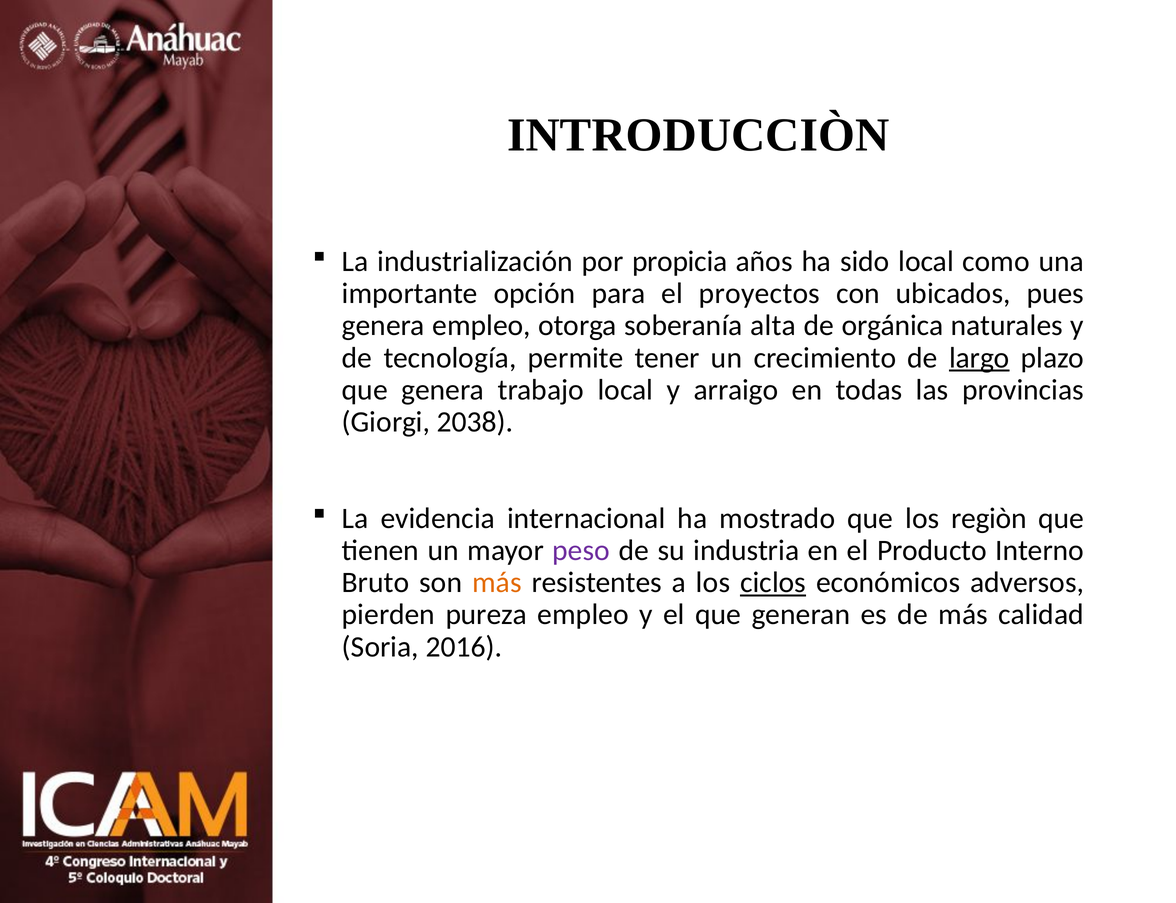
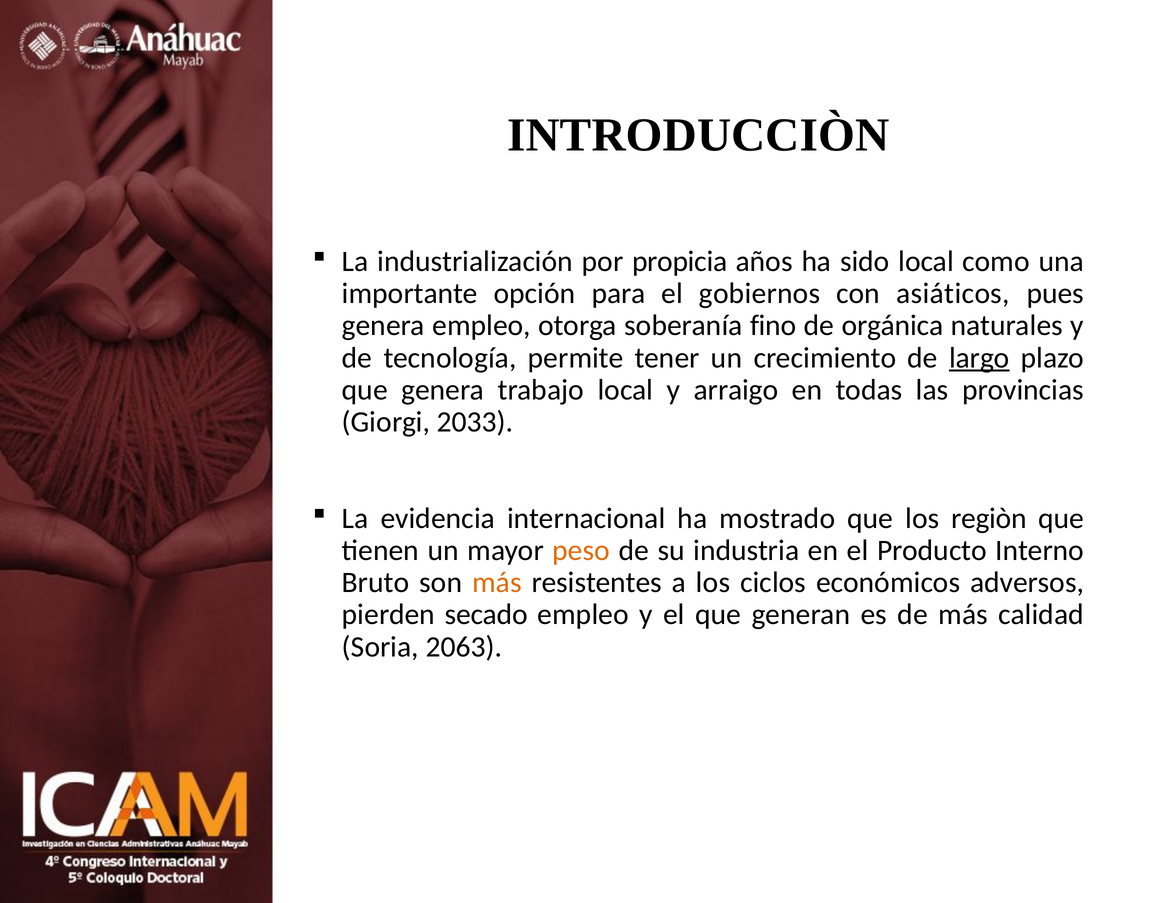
proyectos: proyectos -> gobiernos (760, 294)
ubicados: ubicados -> asiáticos (953, 294)
alta: alta -> fino (773, 326)
2038: 2038 -> 2033 (475, 422)
peso colour: purple -> orange (581, 551)
ciclos underline: present -> none (773, 583)
pureza: pureza -> secado (486, 615)
2016: 2016 -> 2063 (464, 647)
